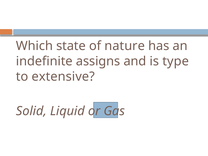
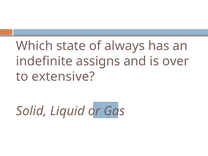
nature: nature -> always (125, 46)
type: type -> over (176, 61)
